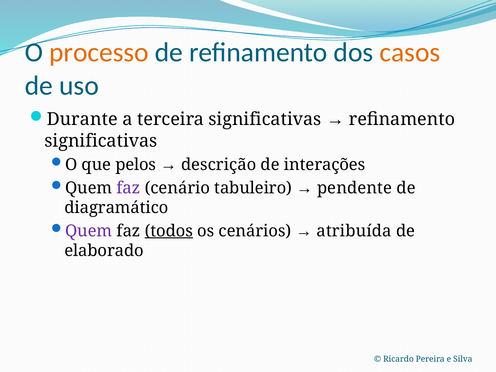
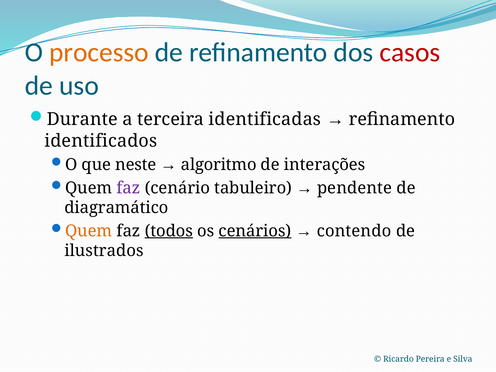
casos colour: orange -> red (410, 53)
terceira significativas: significativas -> identificadas (265, 119)
significativas: significativas -> identificados (101, 141)
pelos: pelos -> neste (136, 165)
descrição: descrição -> algoritmo (219, 165)
Quem colour: purple -> orange (89, 231)
cenários underline: none -> present (255, 231)
atribuída: atribuída -> contendo (354, 231)
elaborado: elaborado -> ilustrados (104, 251)
